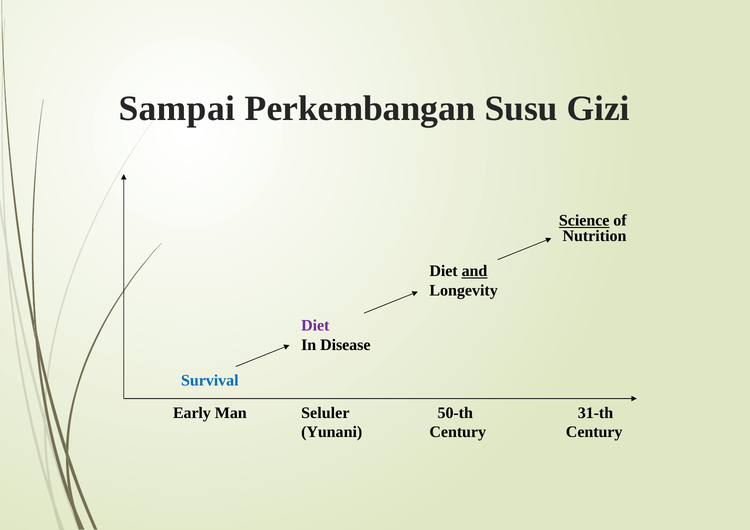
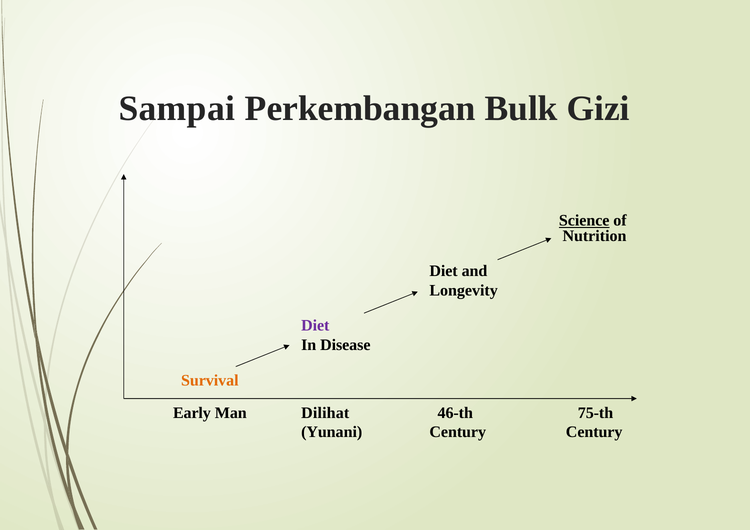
Susu: Susu -> Bulk (521, 109)
and underline: present -> none (475, 271)
Survival colour: blue -> orange (210, 380)
50-th: 50-th -> 46-th (455, 413)
31-th: 31-th -> 75-th (595, 413)
Seluler: Seluler -> Dilihat (325, 413)
